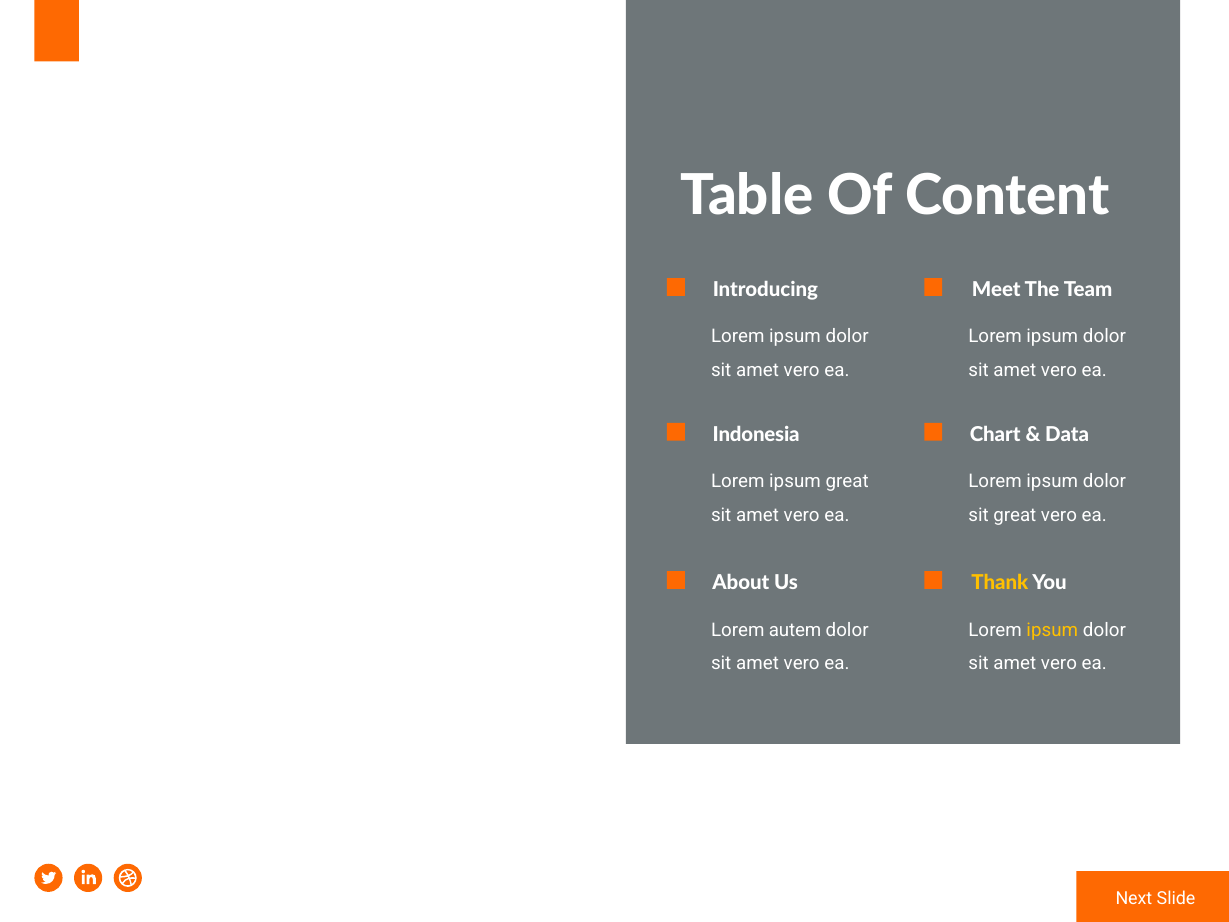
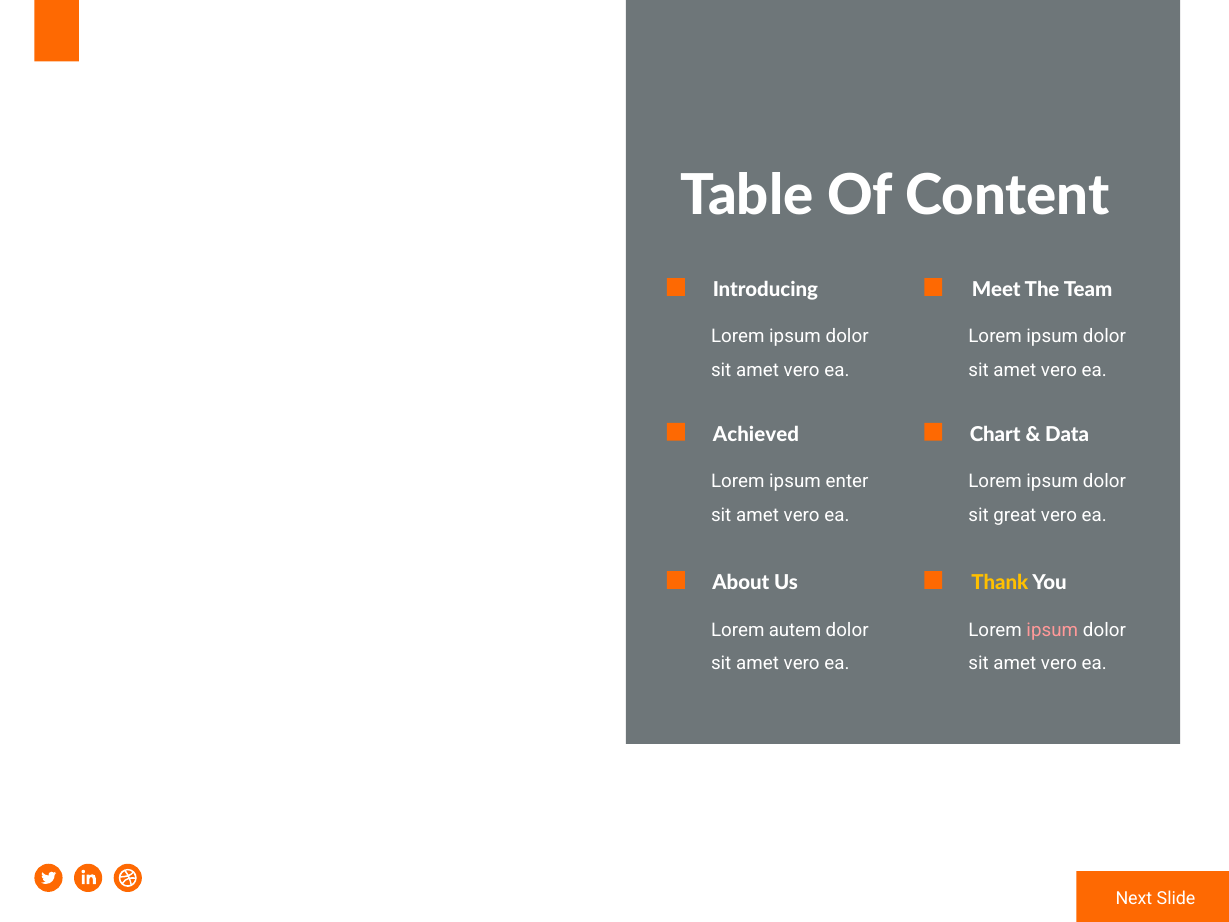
Indonesia: Indonesia -> Achieved (756, 435)
ipsum great: great -> enter (847, 481)
ipsum colour: yellow -> pink (1052, 630)
